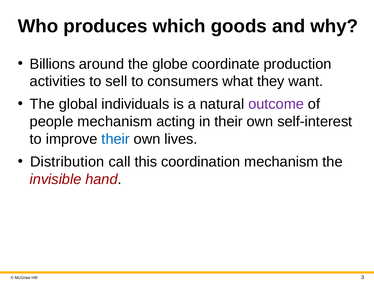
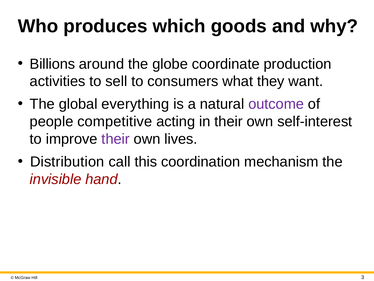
individuals: individuals -> everything (135, 104)
people mechanism: mechanism -> competitive (115, 121)
their colour: blue -> purple (116, 139)
